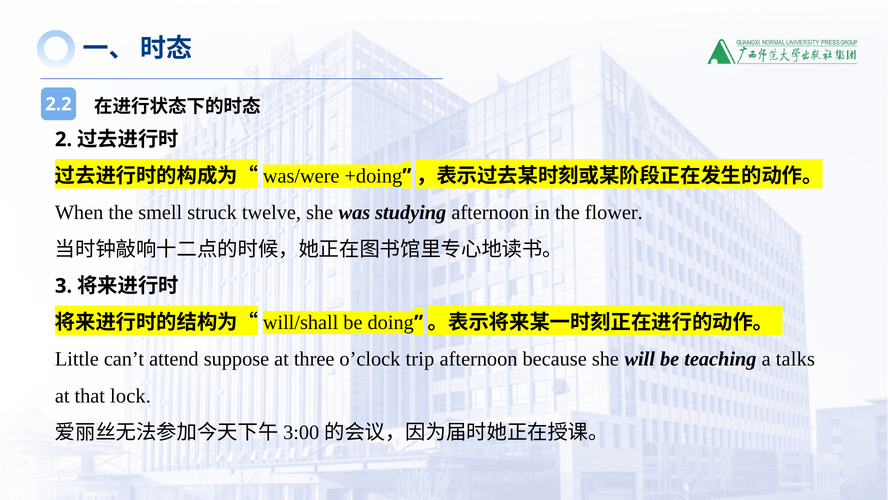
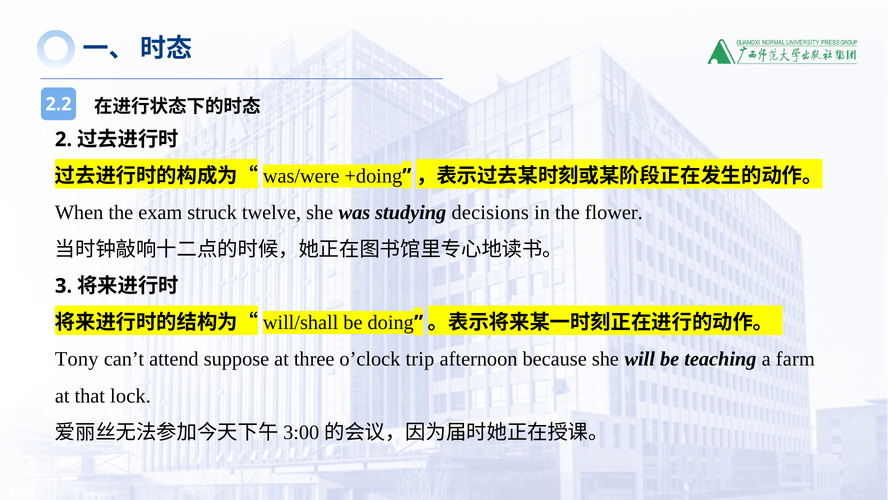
smell: smell -> exam (160, 212)
studying afternoon: afternoon -> decisions (490, 212)
Little: Little -> Tony (77, 359)
talks: talks -> farm (795, 359)
